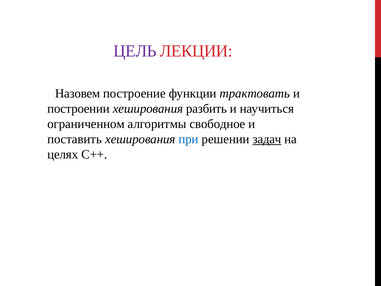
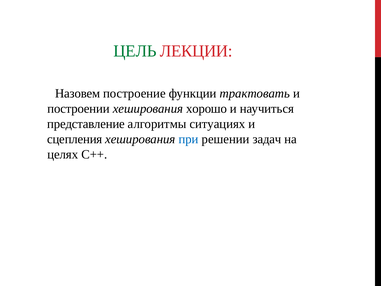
ЦЕЛЬ colour: purple -> green (135, 51)
разбить: разбить -> хорошо (207, 109)
ограниченном: ограниченном -> представление (86, 124)
свободное: свободное -> ситуациях (217, 124)
поставить: поставить -> сцепления (75, 139)
задач underline: present -> none (267, 139)
